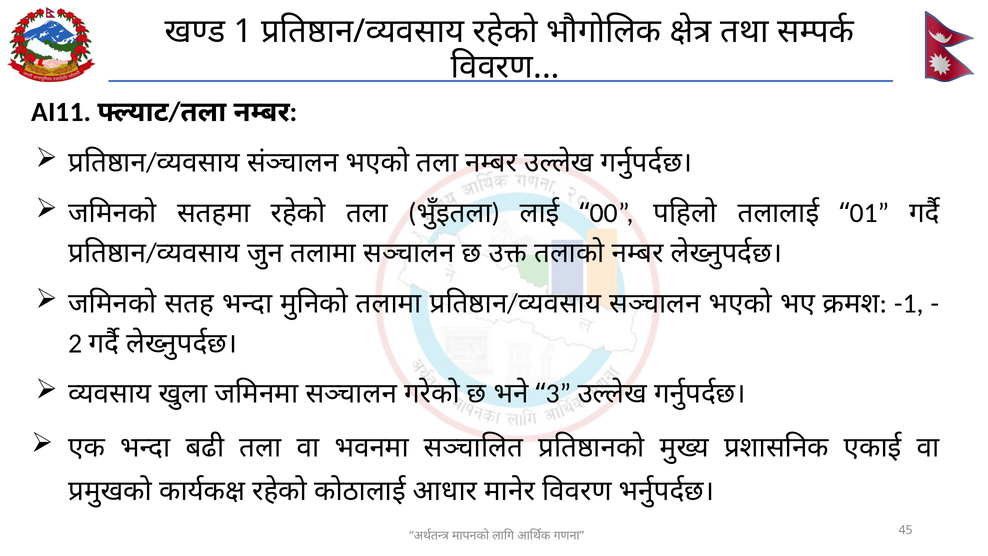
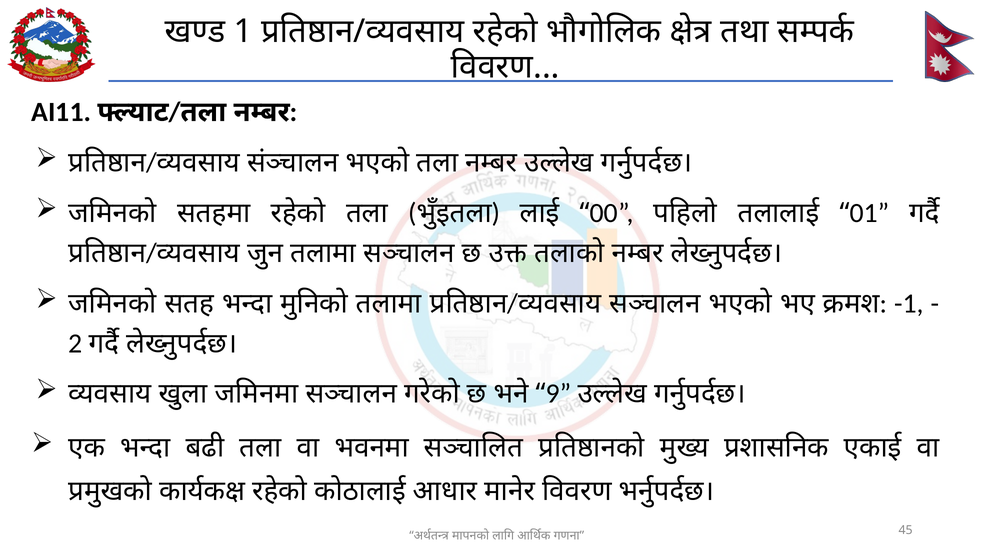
3: 3 -> 9 (559, 394)
